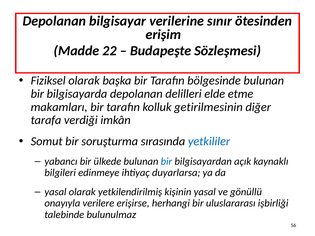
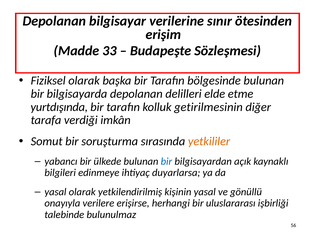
22: 22 -> 33 (110, 51)
makamları: makamları -> yurtdışında (59, 107)
yetkililer colour: blue -> orange (209, 141)
